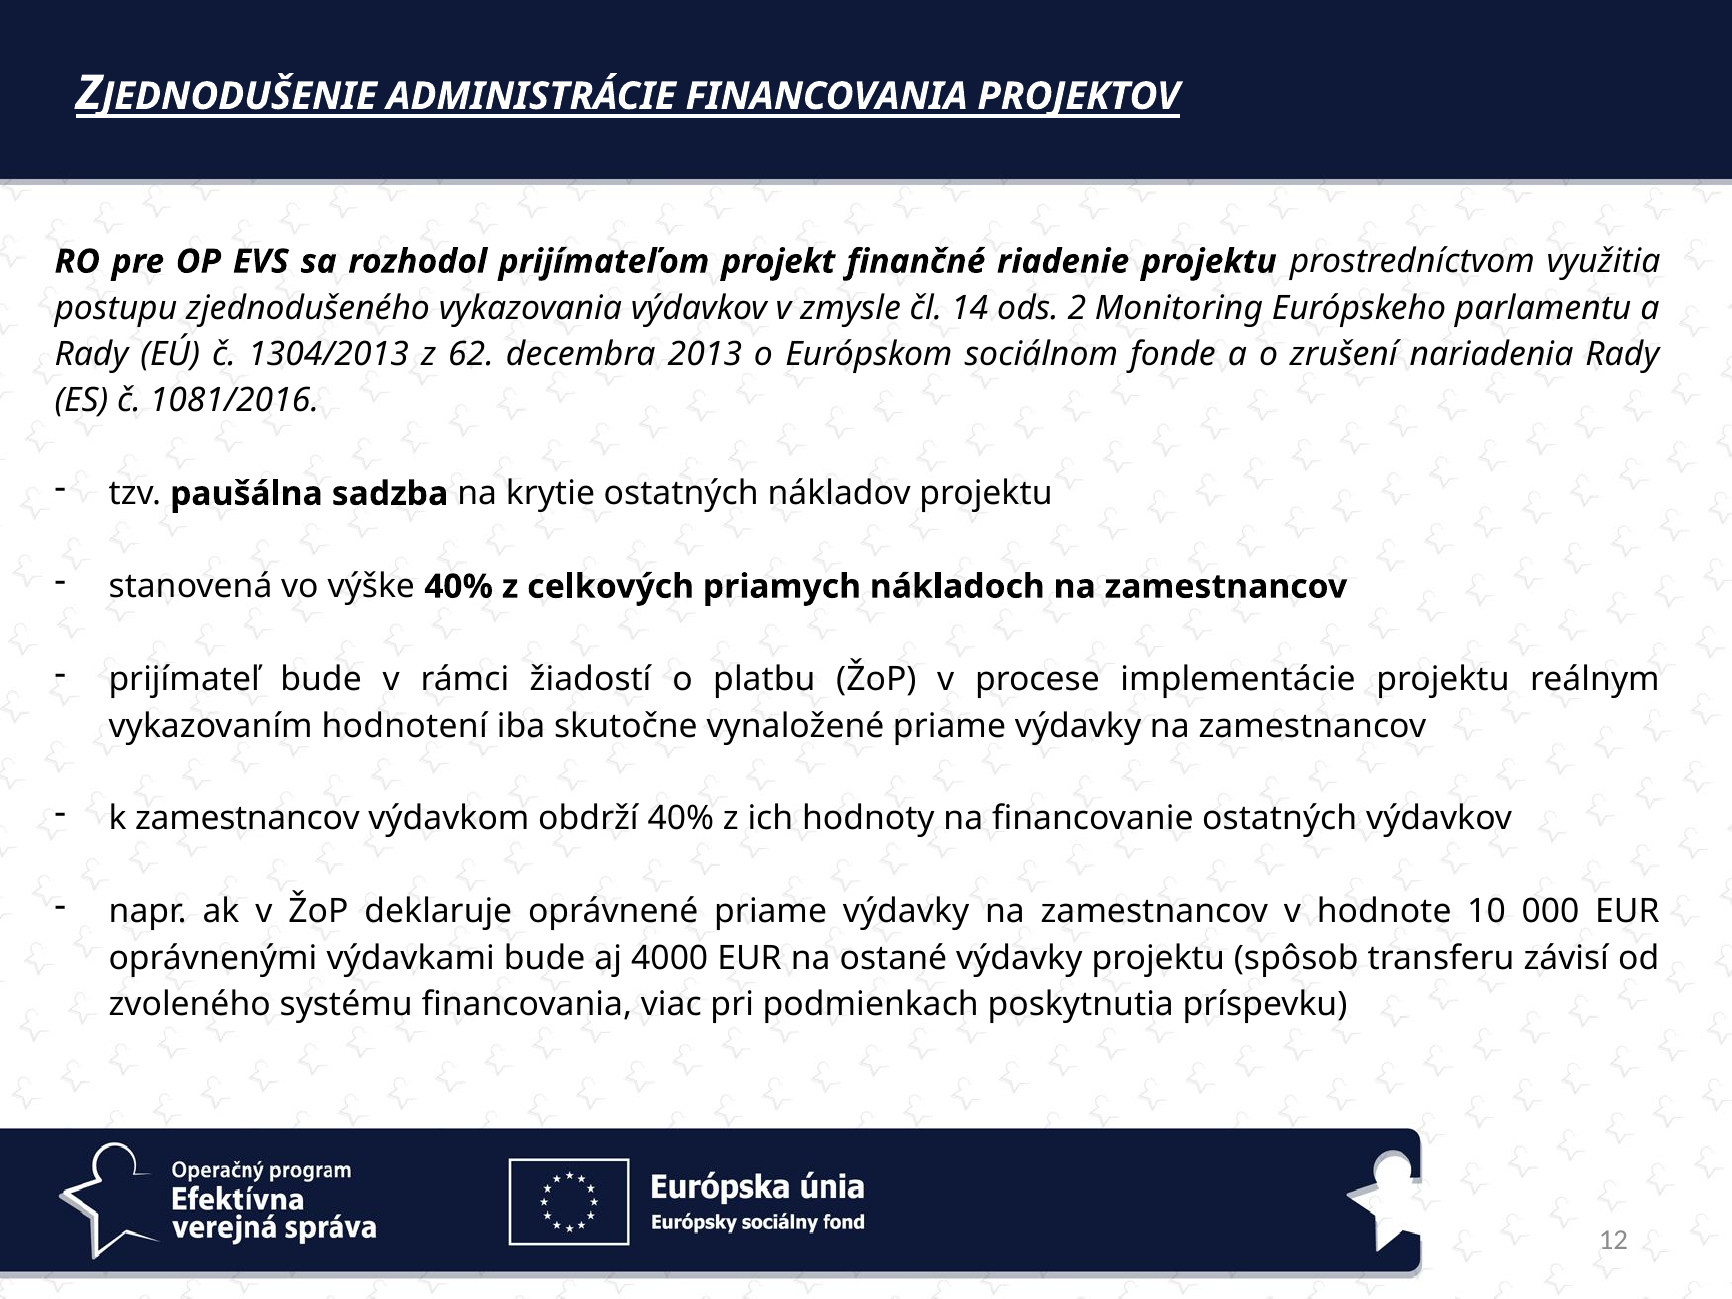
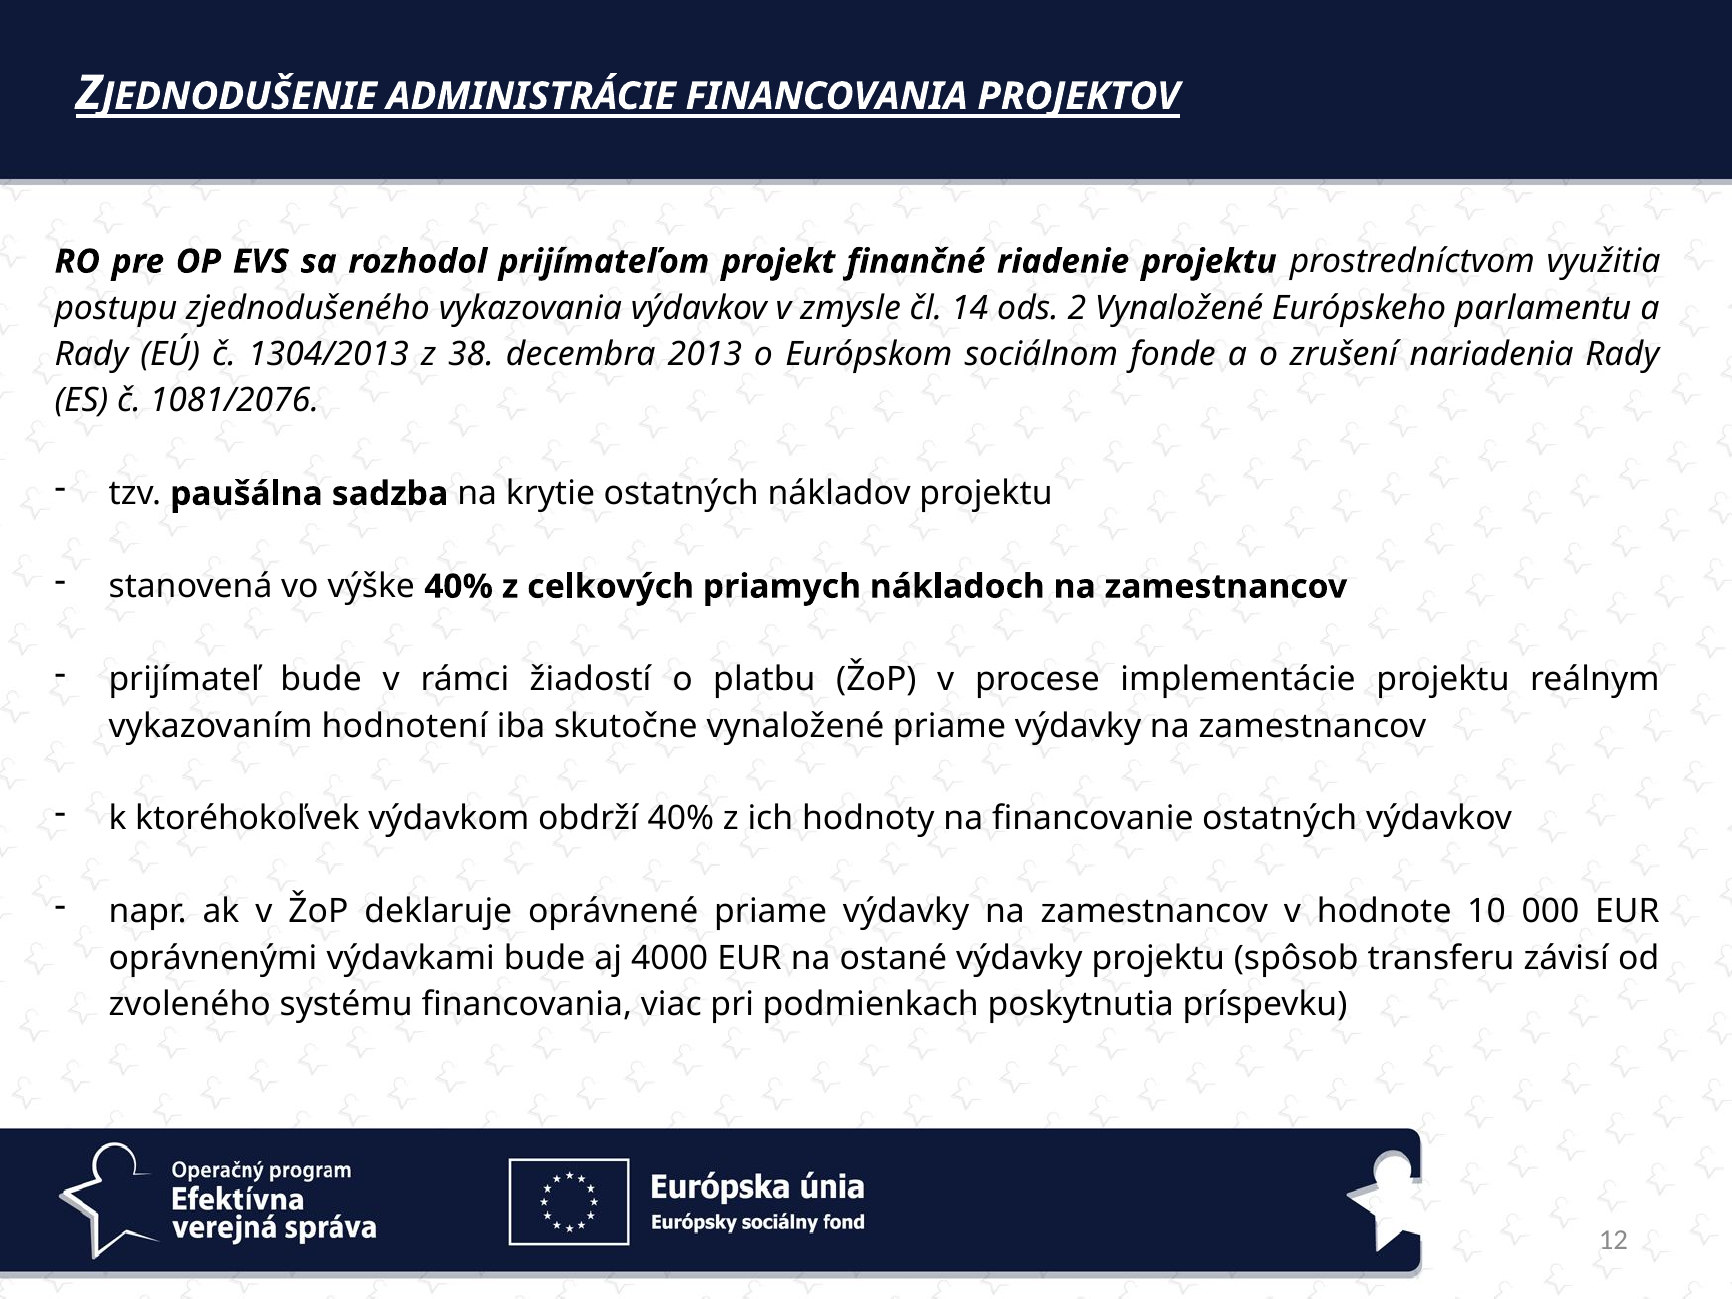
2 Monitoring: Monitoring -> Vynaložené (1179, 308)
62: 62 -> 38 (471, 354)
1081/2016: 1081/2016 -> 1081/2076 (234, 401)
k zamestnancov: zamestnancov -> ktoréhokoľvek (247, 819)
